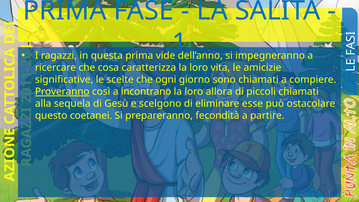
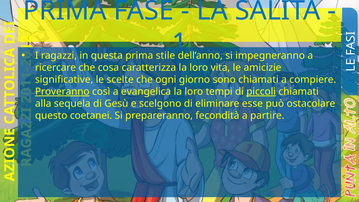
vide: vide -> stile (165, 56)
incontrano: incontrano -> evangelica (146, 92)
allora: allora -> tempi (219, 92)
piccoli underline: none -> present (261, 92)
